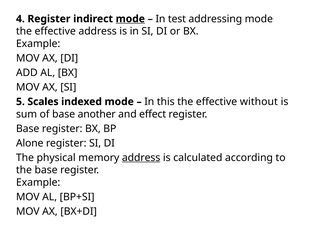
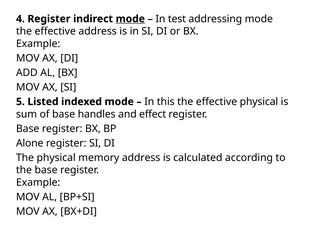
Scales: Scales -> Listed (43, 101)
effective without: without -> physical (259, 101)
another: another -> handles (97, 114)
address underline: present -> none (141, 157)
